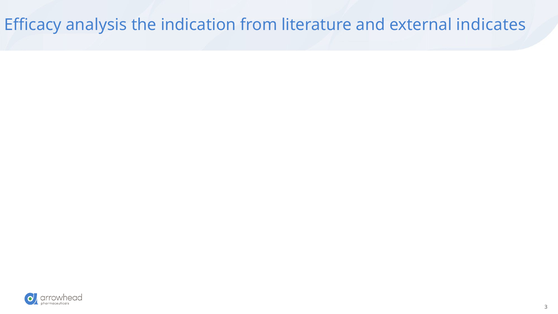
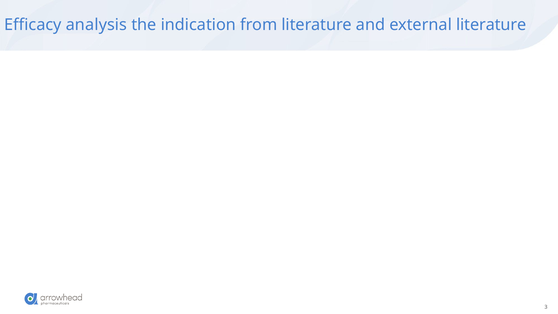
external indicates: indicates -> literature (491, 25)
